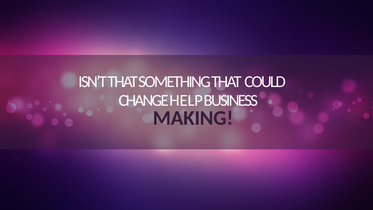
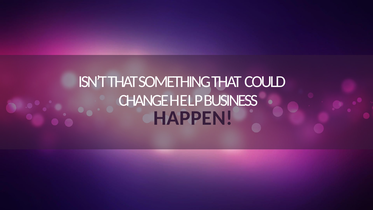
MAKING: MAKING -> HAPPEN (193, 118)
